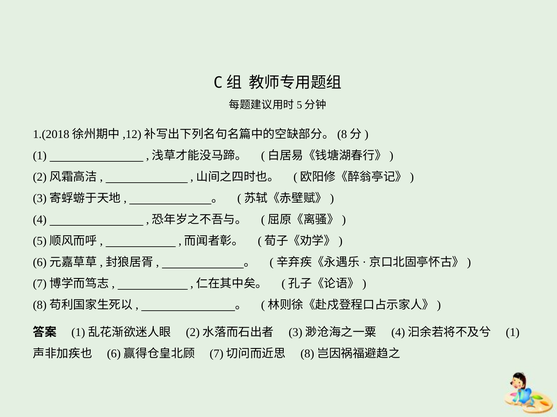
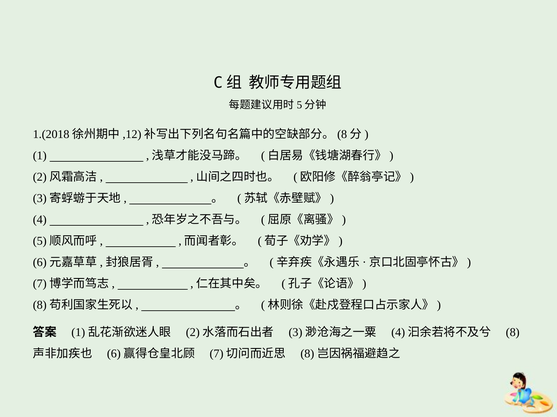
1: 1 -> 8 (513, 332)
